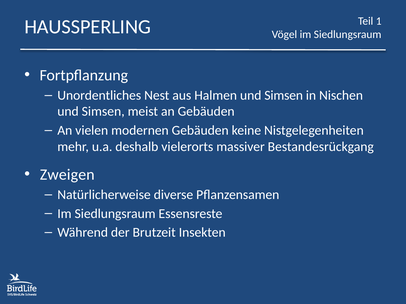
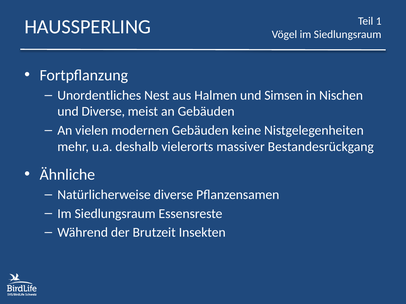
Simsen: Simsen -> Diverse (103, 112)
Zweigen: Zweigen -> Ähnliche (67, 175)
